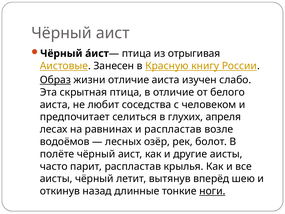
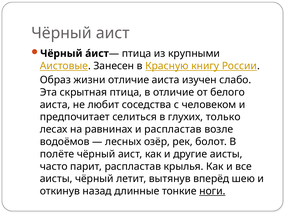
отрыгивая: отрыгивая -> крупными (194, 53)
Образ underline: present -> none (55, 80)
апреля: апреля -> только (223, 117)
